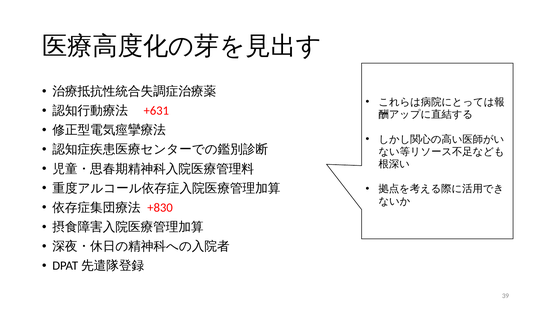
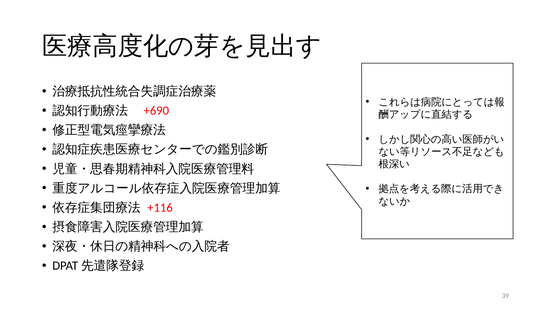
+631: +631 -> +690 (156, 111)
+830: +830 -> +116 (160, 208)
